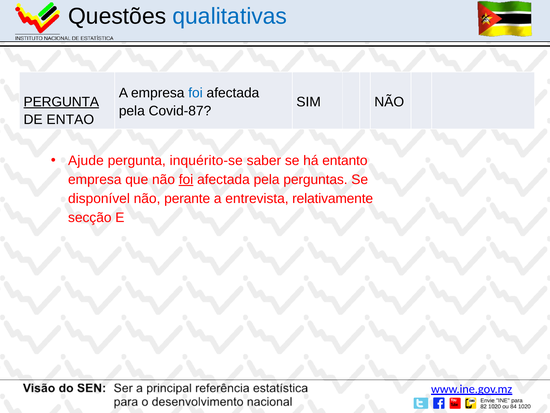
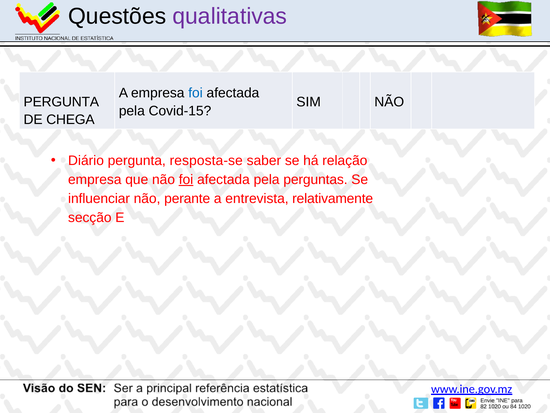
qualitativas colour: blue -> purple (230, 16)
PERGUNTA underline: present -> none (61, 102)
Covid-87: Covid-87 -> Covid-15 (180, 111)
ENTAO: ENTAO -> CHEGA (70, 120)
Ajude: Ajude -> Diário (86, 160)
inquérito-se: inquérito-se -> resposta-se (206, 160)
entanto: entanto -> relação (345, 160)
disponível: disponível -> influenciar (99, 198)
